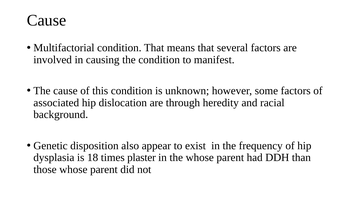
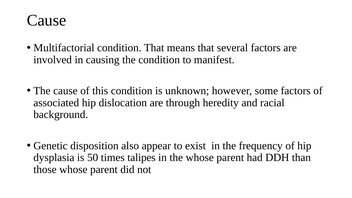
18: 18 -> 50 (93, 158)
plaster: plaster -> talipes (141, 158)
